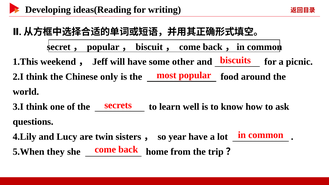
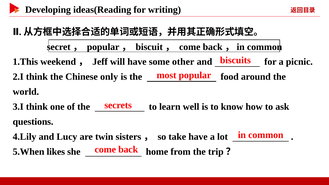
year: year -> take (177, 137)
they: they -> likes (56, 152)
